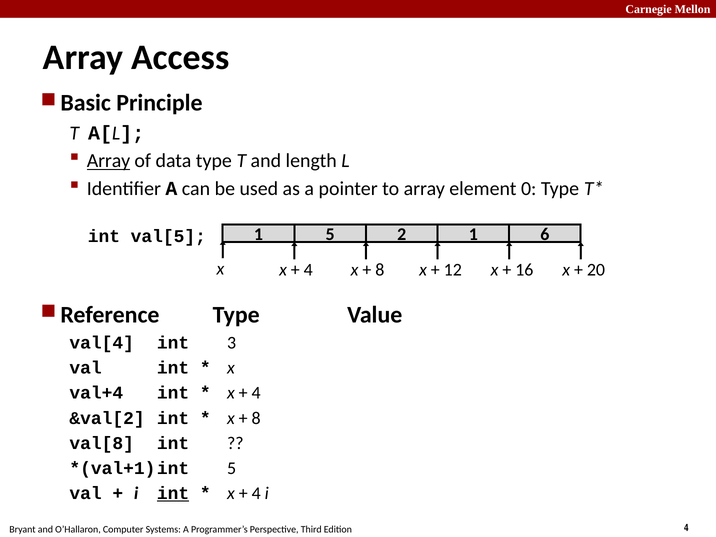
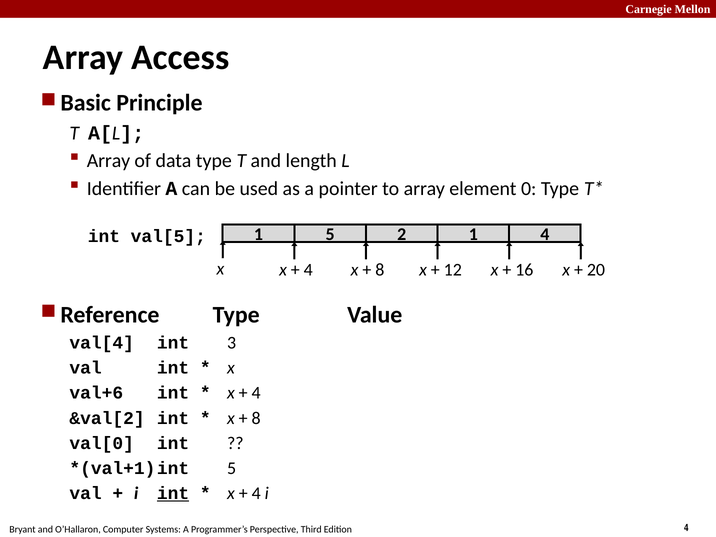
Array underline: present -> none (108, 161)
1 6: 6 -> 4 (545, 234)
val+4: val+4 -> val+6 (96, 393)
val[8: val[8 -> val[0 (102, 443)
